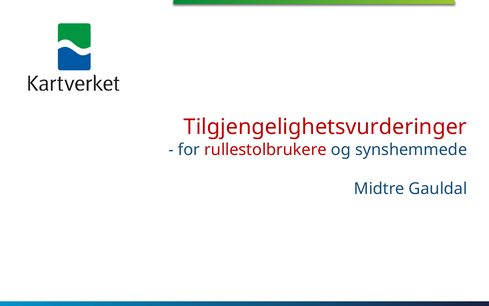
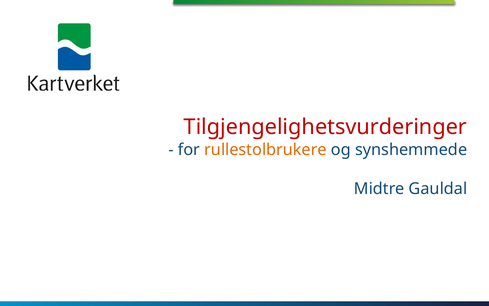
rullestolbrukere colour: red -> orange (265, 149)
